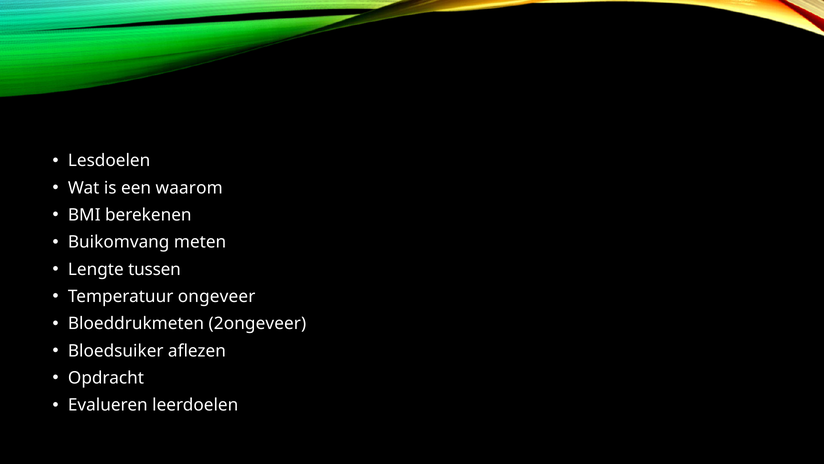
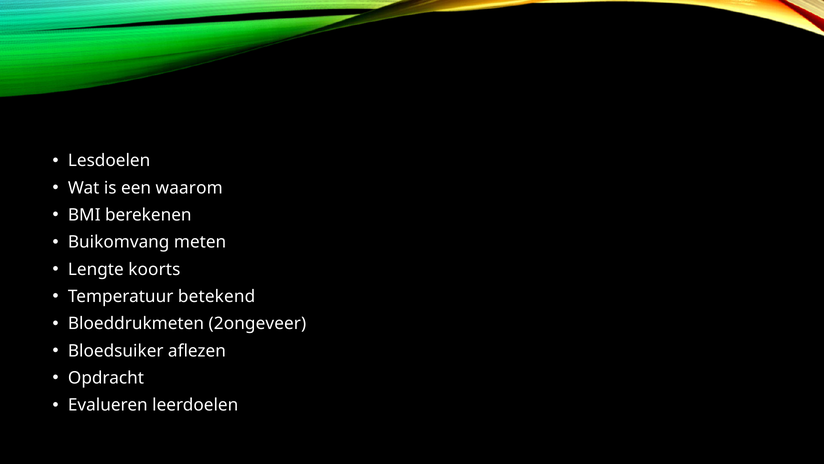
tussen: tussen -> koorts (154, 269)
ongeveer: ongeveer -> betekend (217, 296)
